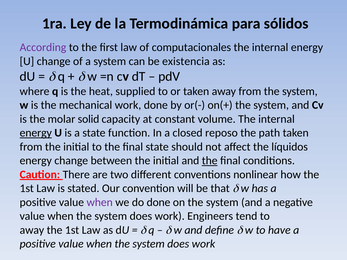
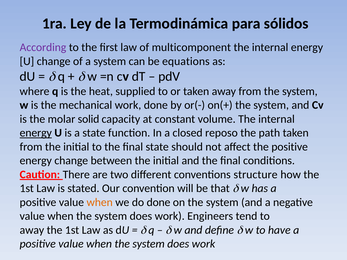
computacionales: computacionales -> multicomponent (191, 47)
existencia: existencia -> equations (186, 61)
the líquidos: líquidos -> positive (290, 147)
the underline: present -> none (210, 161)
nonlinear: nonlinear -> structure (256, 175)
when colour: purple -> orange (100, 202)
